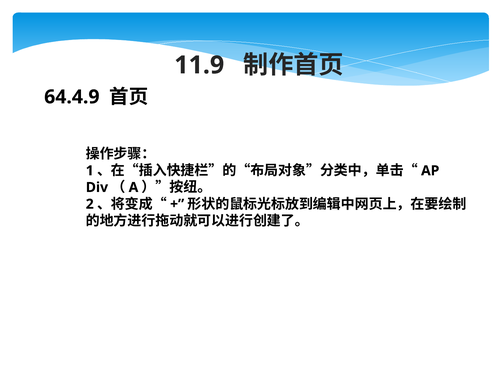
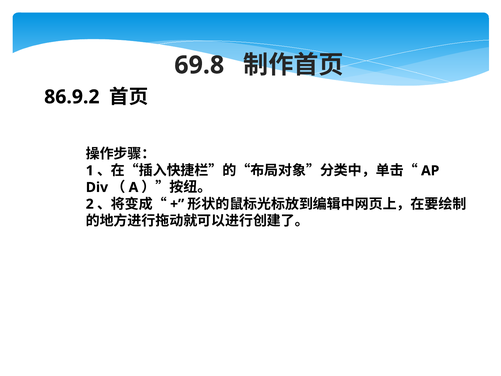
11.9: 11.9 -> 69.8 (199, 65)
64.4.9: 64.4.9 -> 86.9.2 (72, 97)
